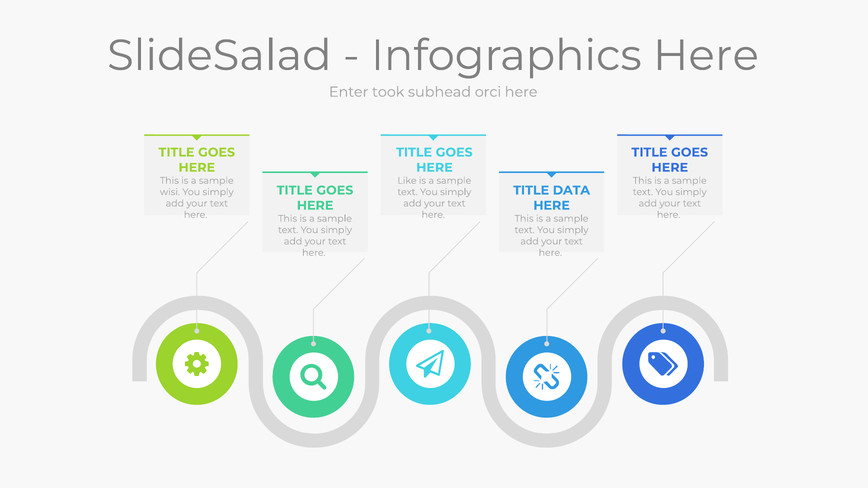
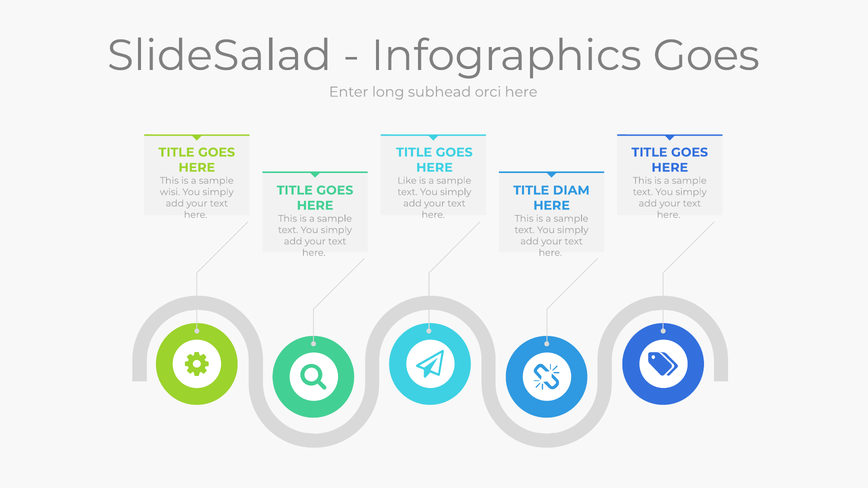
Infographics Here: Here -> Goes (706, 56)
took: took -> long (388, 92)
DATA: DATA -> DIAM (571, 190)
